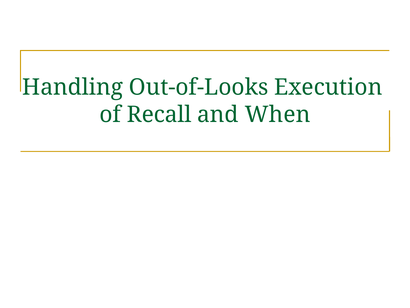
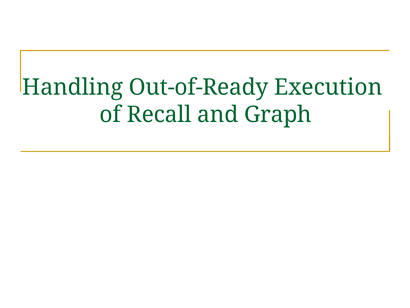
Out-of-Looks: Out-of-Looks -> Out-of-Ready (199, 87)
When: When -> Graph (278, 114)
